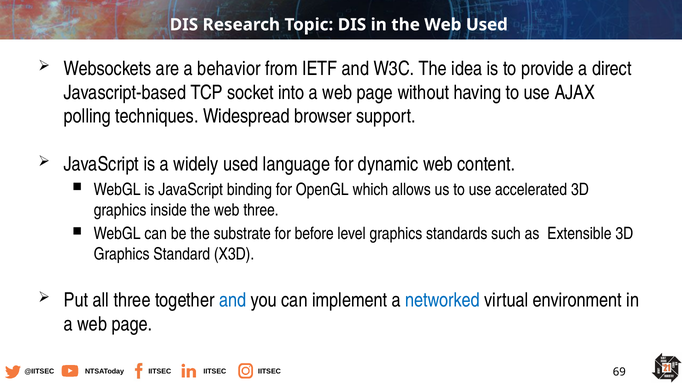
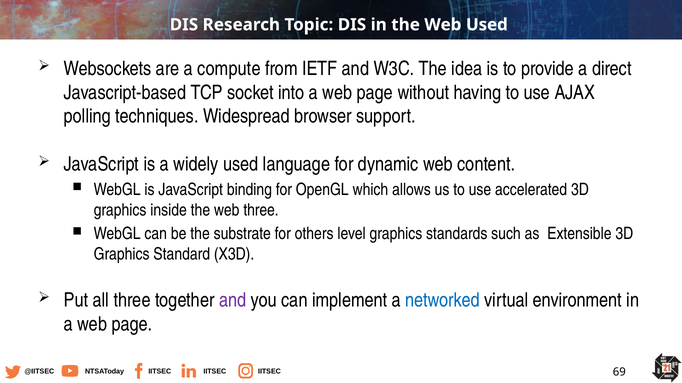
behavior: behavior -> compute (229, 69)
before: before -> others (314, 234)
and colour: blue -> purple (233, 301)
